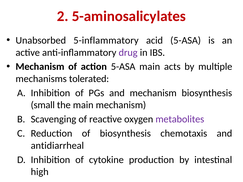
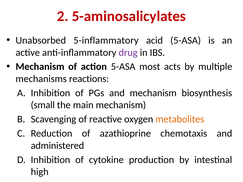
5-ASA main: main -> most (150, 67)
tolerated: tolerated -> reactions (89, 79)
metabolites colour: purple -> orange (180, 119)
of biosynthesis: biosynthesis -> azathioprine (125, 134)
antidiarrheal: antidiarrheal -> administered (57, 146)
